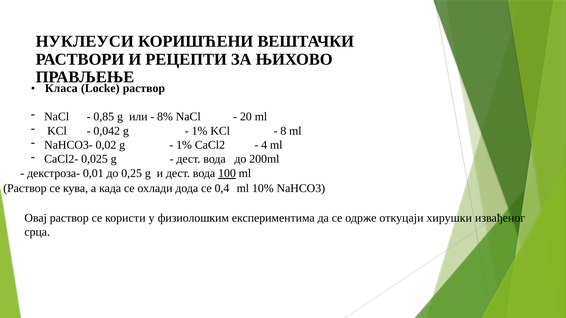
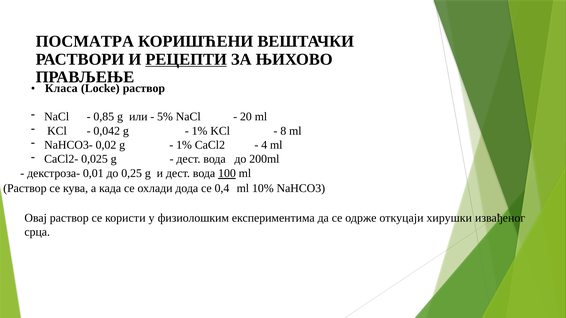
НУКЛЕУСИ: НУКЛЕУСИ -> ПОСМАТРА (85, 41)
РЕЦЕПТИ underline: none -> present (186, 59)
8%: 8% -> 5% (165, 117)
